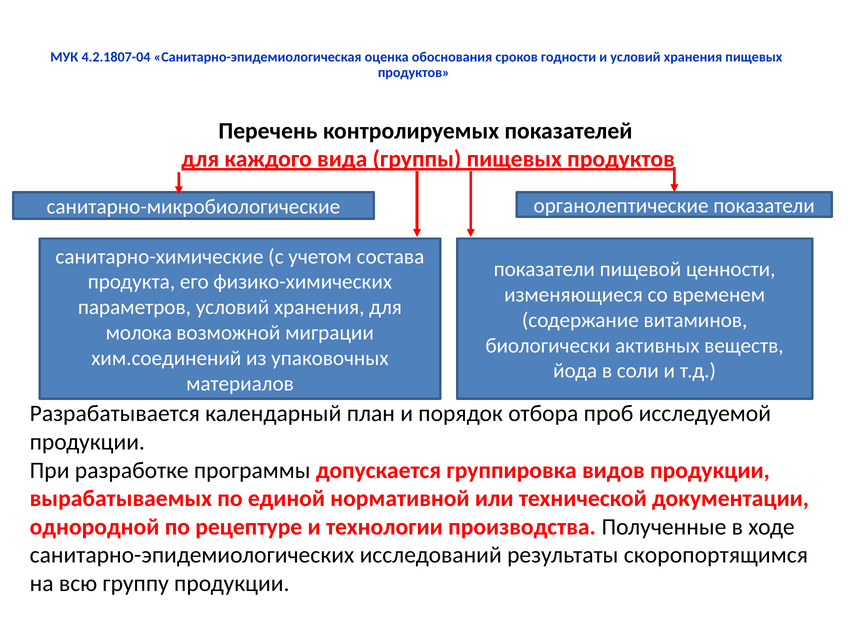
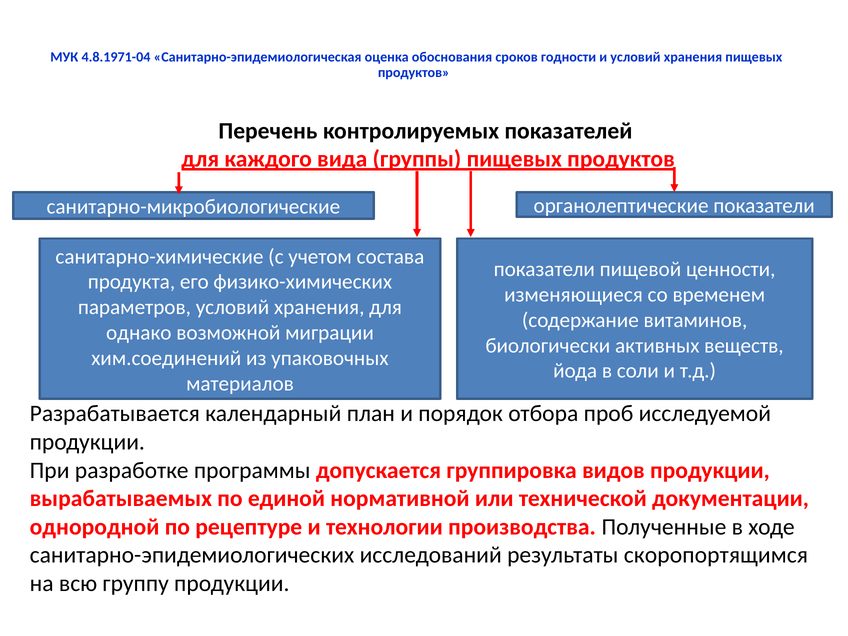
4.2.1807-04: 4.2.1807-04 -> 4.8.1971-04 (116, 57)
молока: молока -> однако (139, 333)
